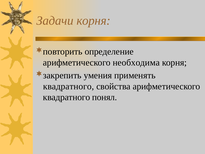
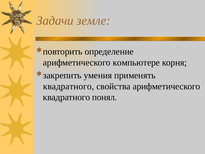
Задачи корня: корня -> земле (94, 21)
необходима: необходима -> компьютере (136, 62)
